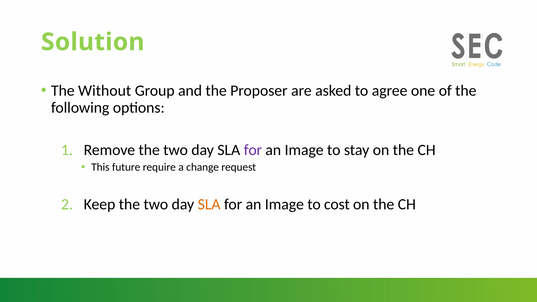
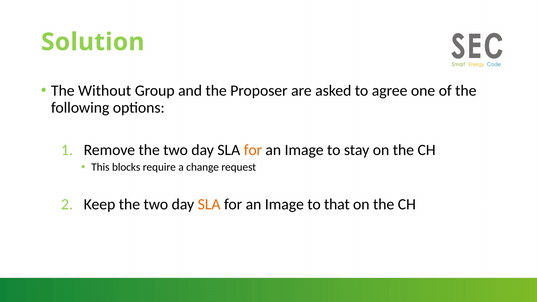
for colour: purple -> orange (253, 150)
future: future -> blocks (126, 167)
cost: cost -> that (337, 204)
